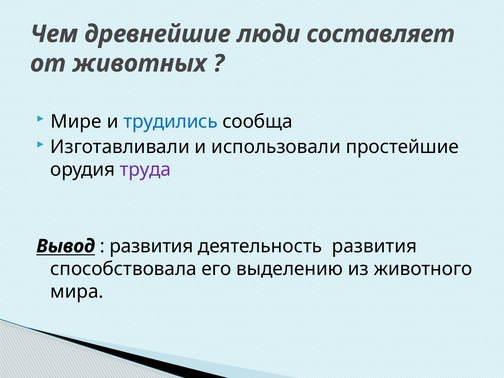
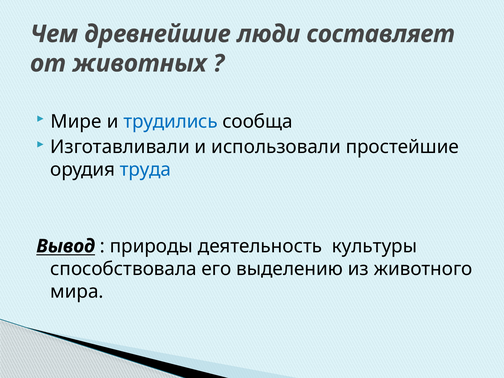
труда colour: purple -> blue (145, 170)
развития: развития -> природы (151, 246)
деятельность развития: развития -> культуры (375, 246)
